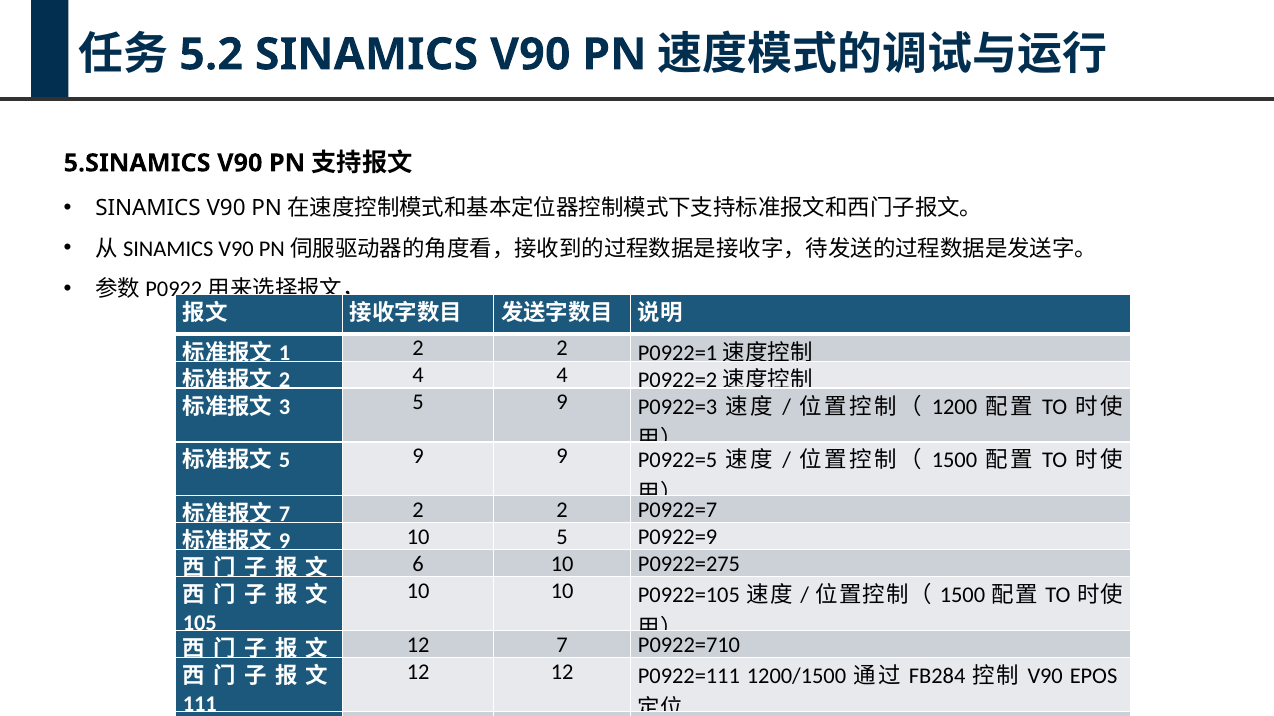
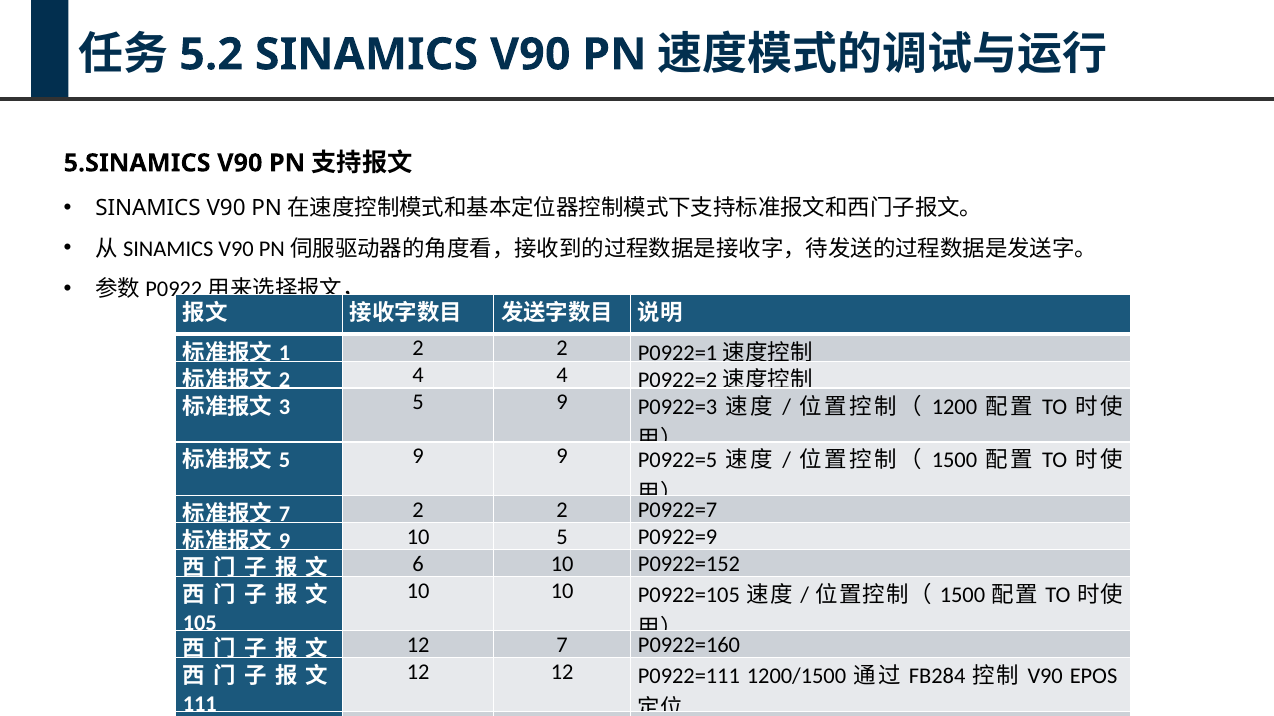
P0922=275: P0922=275 -> P0922=152 (689, 564)
P0922=710: P0922=710 -> P0922=160 (689, 645)
